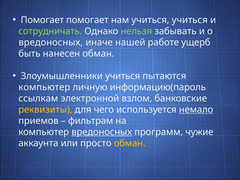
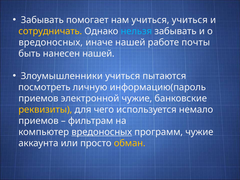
Помогает: Помогает -> Забывать (42, 20)
сотрудничать colour: light green -> yellow (50, 31)
нельзя colour: light green -> light blue (136, 31)
ущерб: ущерб -> почты (196, 42)
нанесен обман: обман -> нашей (98, 54)
компьютер: компьютер -> посмотреть (44, 87)
ссылкам: ссылкам -> приемов (38, 98)
электронной взлом: взлом -> чужие (137, 98)
немало underline: present -> none (196, 110)
